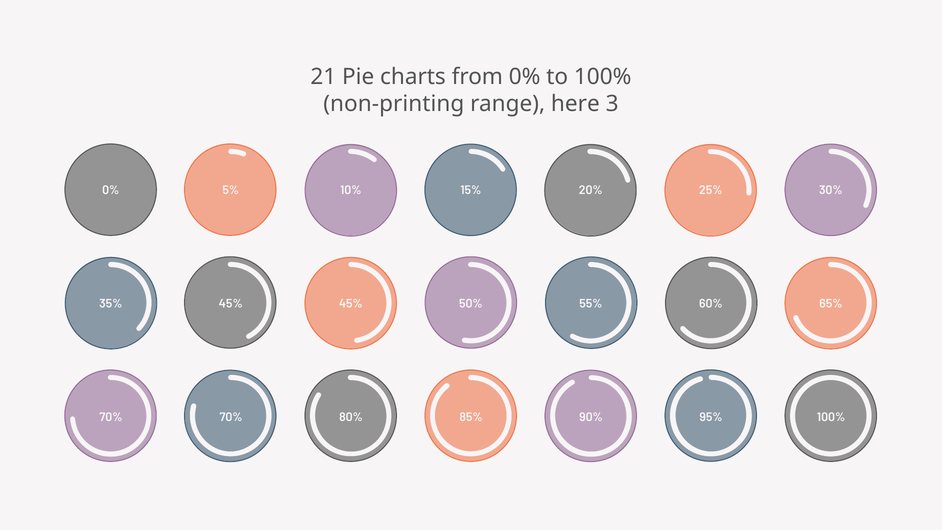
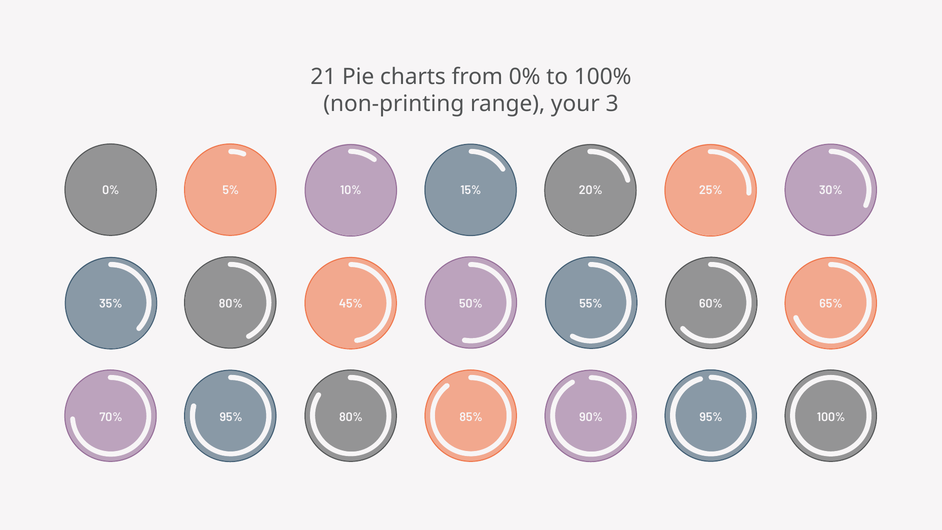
here: here -> your (575, 104)
35% 45%: 45% -> 80% (231, 304)
70% 70%: 70% -> 95% (231, 417)
